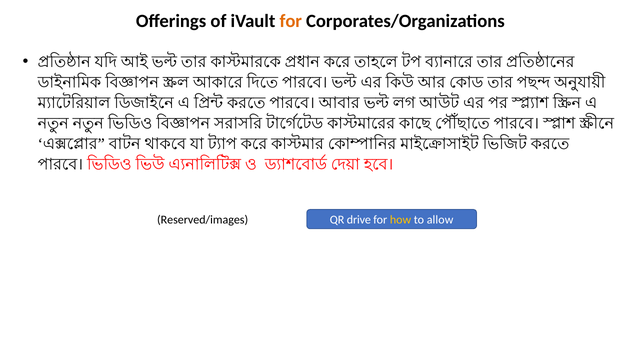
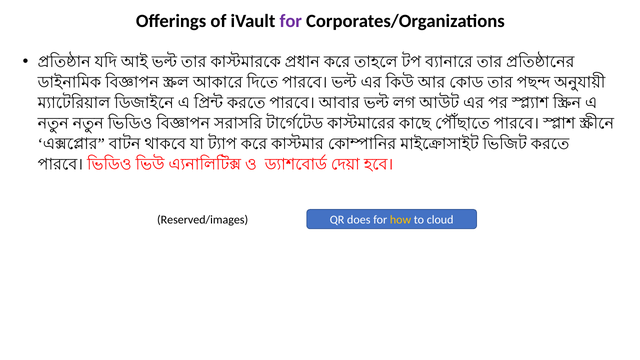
for colour: orange -> purple (291, 21)
drive: drive -> does (359, 220)
allow: allow -> cloud (440, 220)
